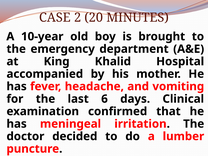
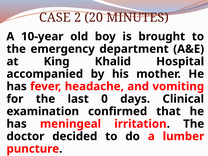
6: 6 -> 0 (104, 99)
